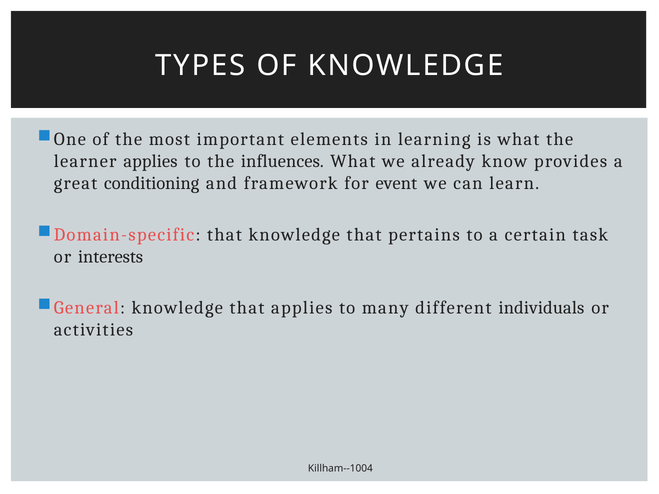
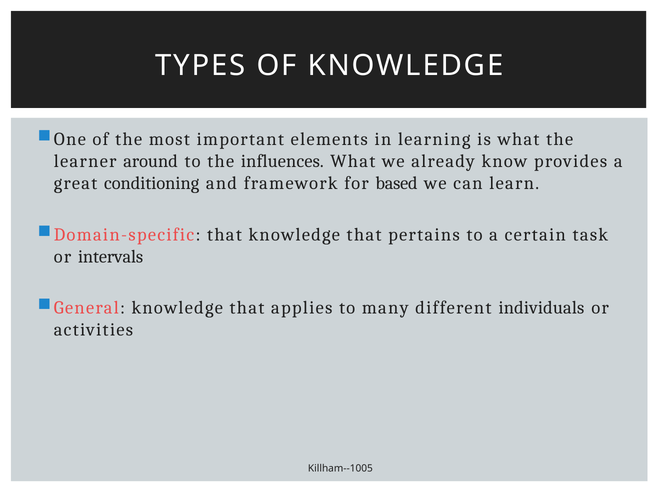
learner applies: applies -> around (151, 161)
event: event -> based (397, 183)
interests: interests -> intervals (111, 257)
Killham--1004: Killham--1004 -> Killham--1005 (340, 469)
